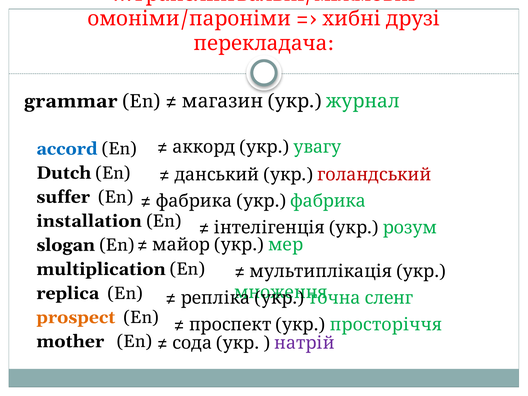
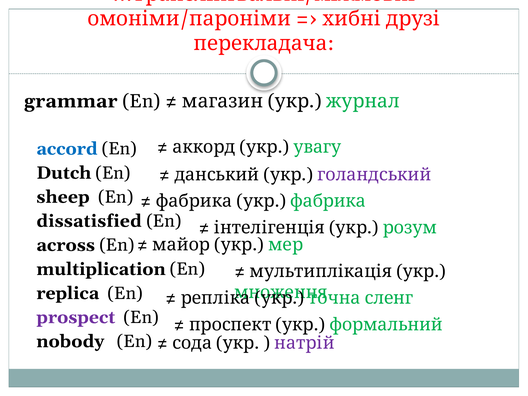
голандський colour: red -> purple (374, 175)
suffer: suffer -> sheep (63, 197)
installation: installation -> dissatisfied (89, 221)
slogan: slogan -> across (66, 245)
prospect colour: orange -> purple (76, 317)
просторіччя: просторіччя -> формальний (386, 325)
mother: mother -> nobody (70, 341)
